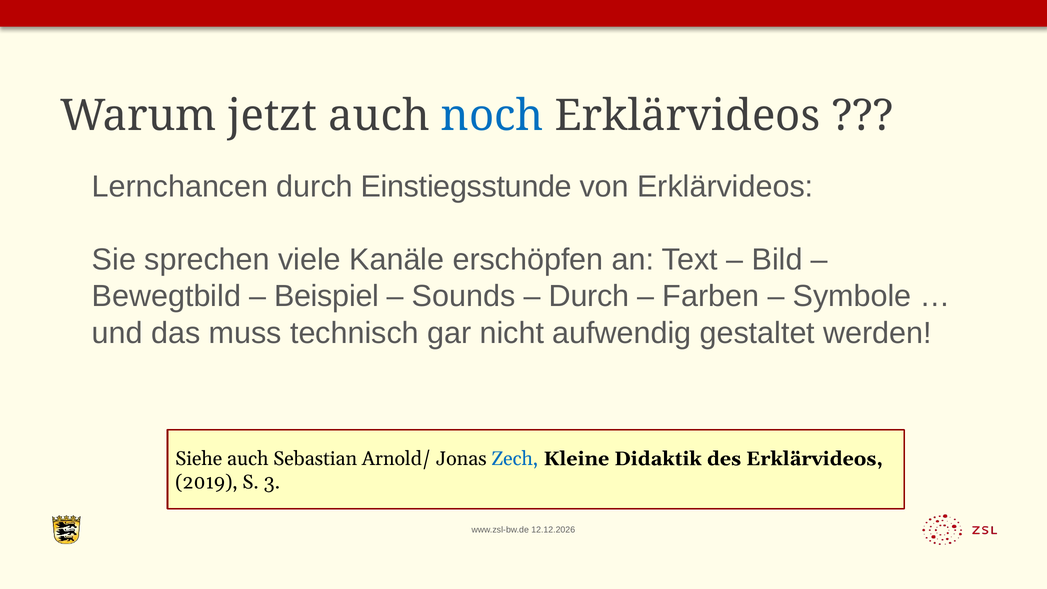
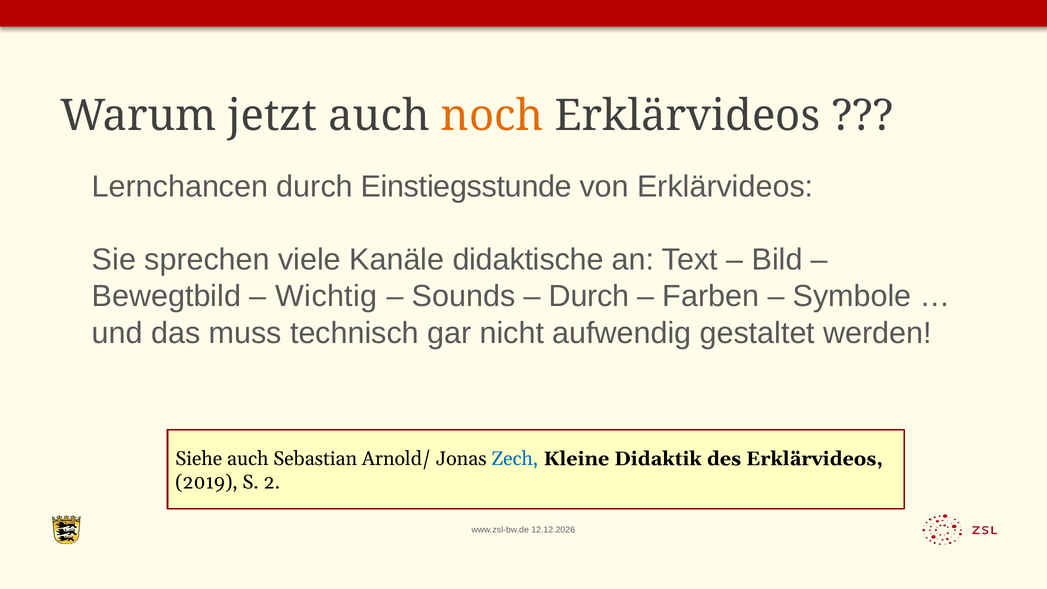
noch colour: blue -> orange (492, 116)
erschöpfen: erschöpfen -> didaktische (528, 260)
Beispiel: Beispiel -> Wichtig (326, 296)
3: 3 -> 2 (272, 482)
